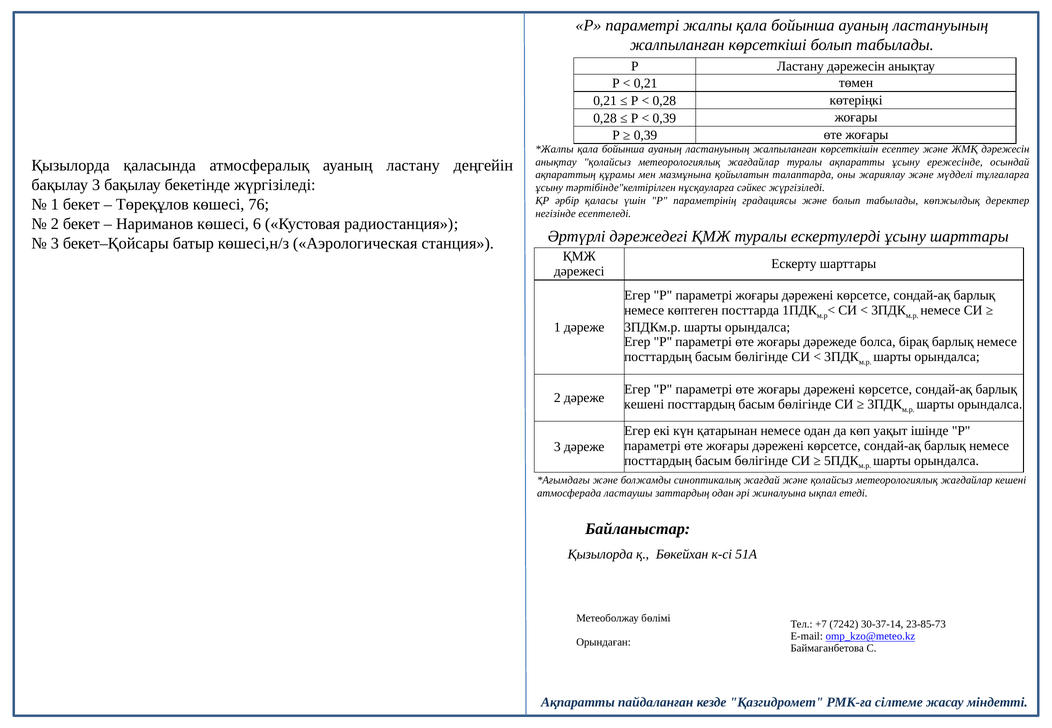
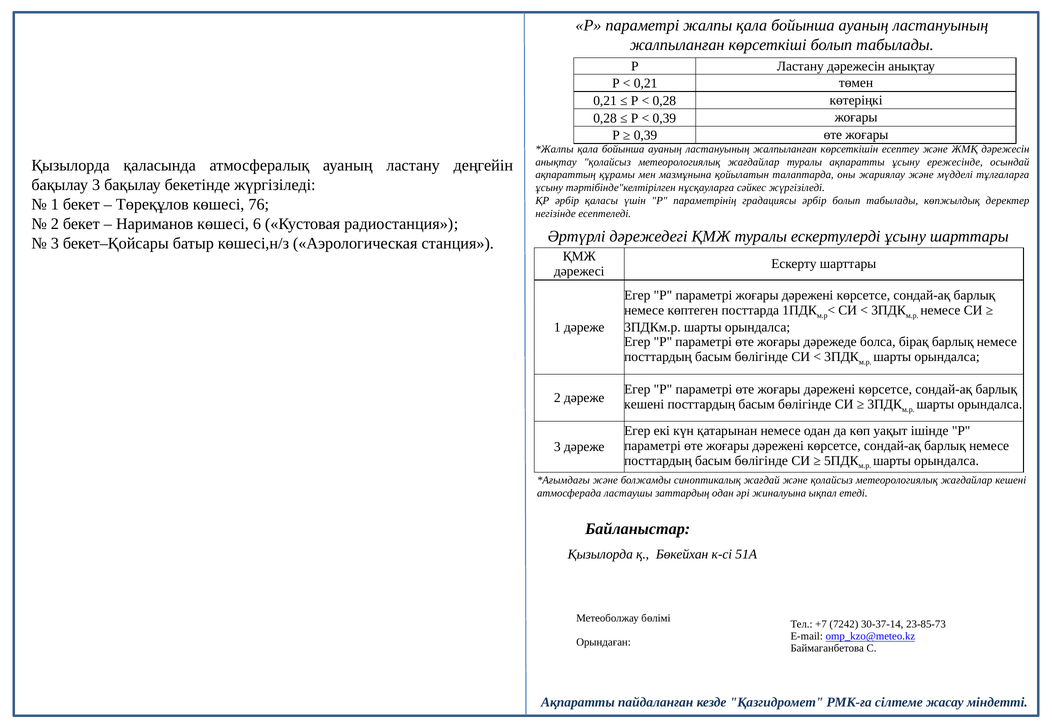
градациясы және: және -> әрбір (814, 201)
